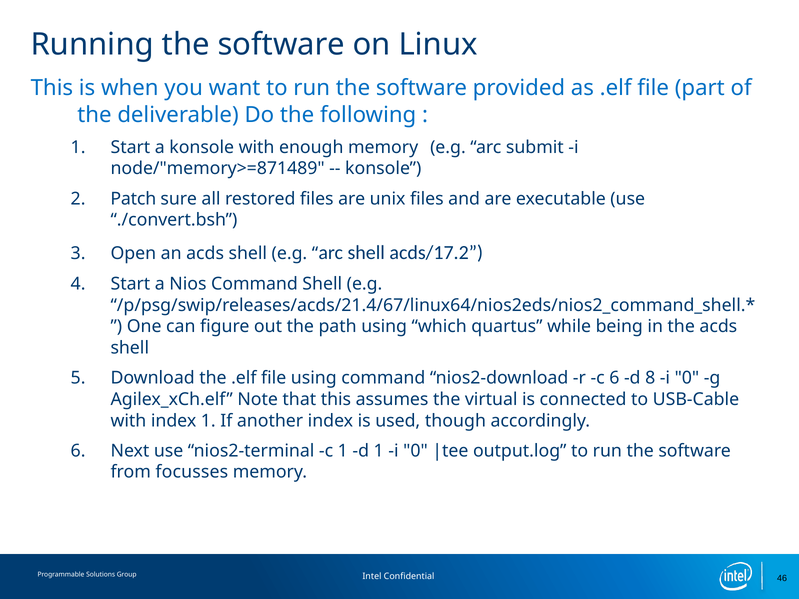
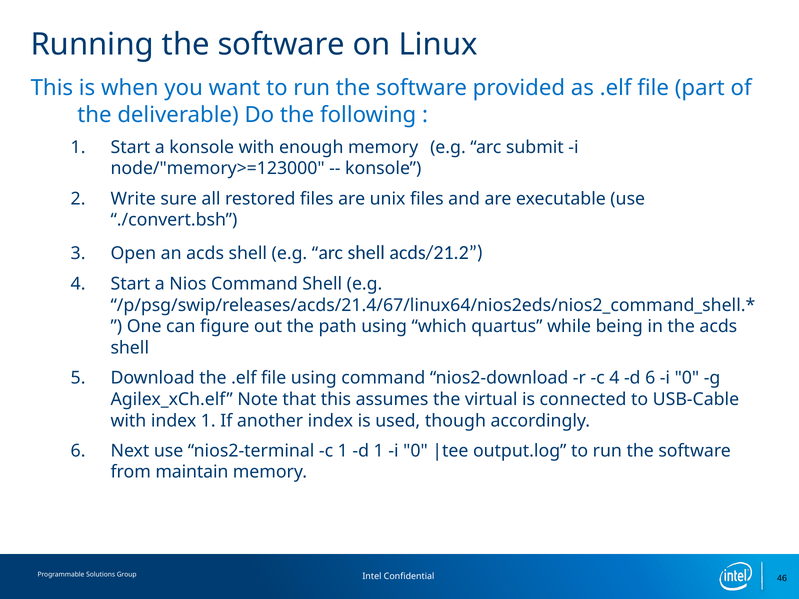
node/"memory>=871489: node/"memory>=871489 -> node/"memory>=123000 (218, 169)
Patch: Patch -> Write (133, 199)
acds/17.2: acds/17.2 -> acds/21.2 (436, 253)
c 6: 6 -> 4 (614, 378)
d 8: 8 -> 6 (650, 378)
focusses: focusses -> maintain (192, 472)
